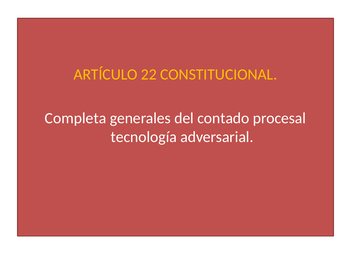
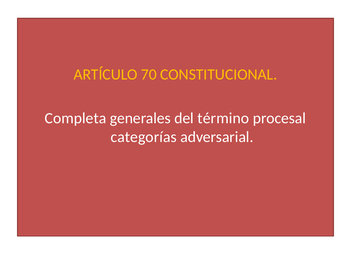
22: 22 -> 70 (149, 74)
contado: contado -> término (223, 118)
tecnología: tecnología -> categorías (144, 137)
